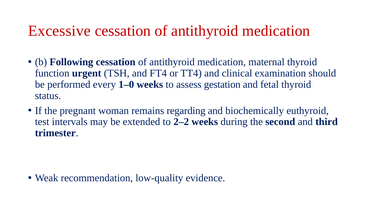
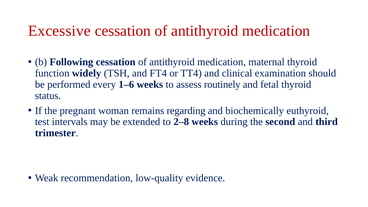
urgent: urgent -> widely (87, 73)
1–0: 1–0 -> 1–6 (126, 84)
gestation: gestation -> routinely (222, 84)
2–2: 2–2 -> 2–8 (181, 122)
